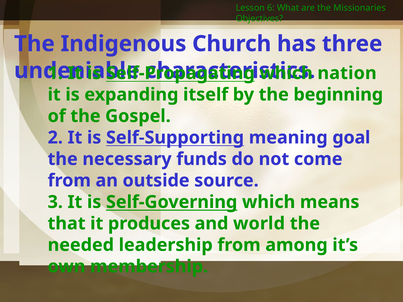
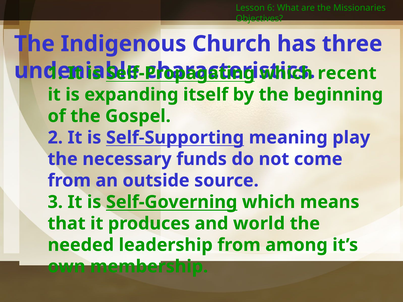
nation: nation -> recent (347, 73)
goal: goal -> play (351, 138)
